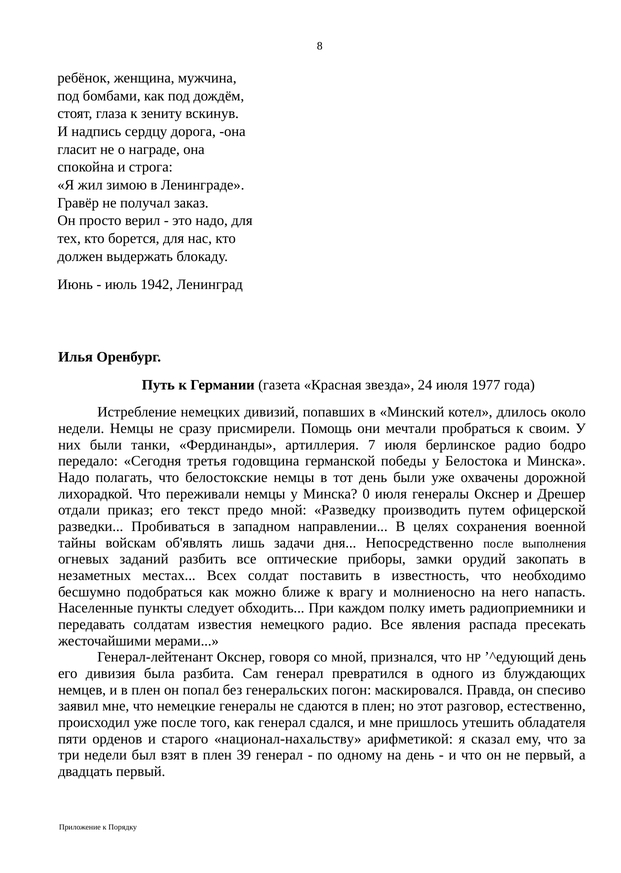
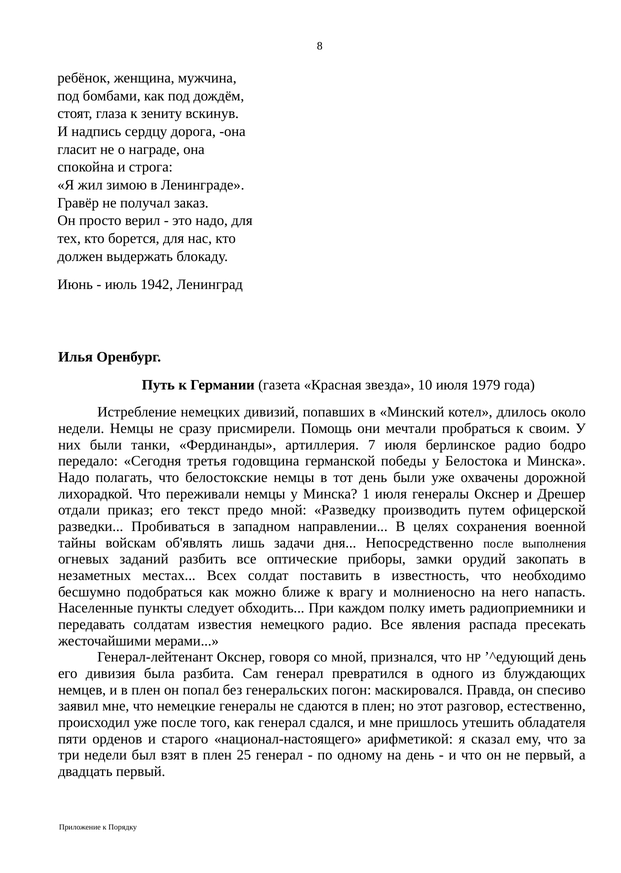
24: 24 -> 10 (425, 385)
1977: 1977 -> 1979 (486, 385)
0: 0 -> 1 (366, 493)
национал-нахальству: национал-нахальству -> национал-настоящего (288, 738)
39: 39 -> 25 (244, 754)
